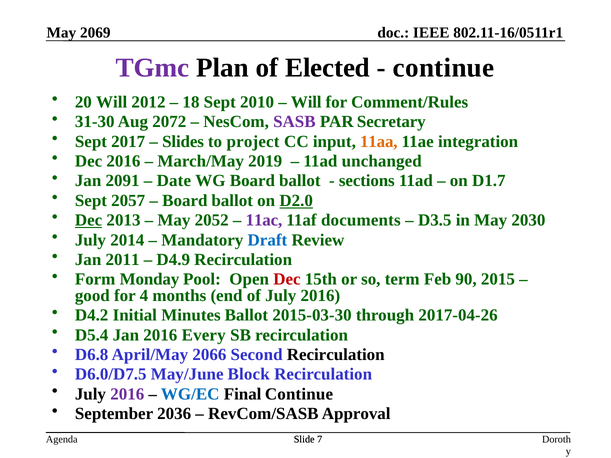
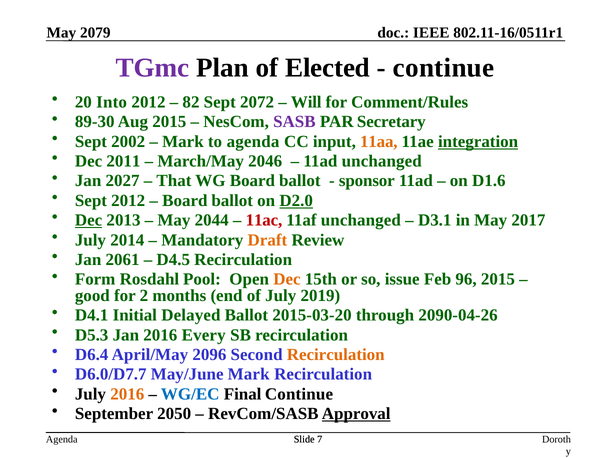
2069: 2069 -> 2079 (95, 33)
20 Will: Will -> Into (112, 102)
18: 18 -> 82 (191, 102)
2010: 2010 -> 2072 (257, 102)
31-30: 31-30 -> 89-30 (95, 122)
Aug 2072: 2072 -> 2015 (169, 122)
2017: 2017 -> 2002 (128, 142)
Slides: Slides -> Mark (183, 142)
to project: project -> agenda (253, 142)
integration underline: none -> present (478, 142)
Dec 2016: 2016 -> 2011 (123, 161)
2019: 2019 -> 2046 (265, 161)
2091: 2091 -> 2027 (123, 181)
Date: Date -> That (174, 181)
sections: sections -> sponsor (367, 181)
D1.7: D1.7 -> D1.6 (489, 181)
Sept 2057: 2057 -> 2012 (128, 201)
2052: 2052 -> 2044 (212, 220)
11ac colour: purple -> red (264, 220)
11af documents: documents -> unchanged (361, 220)
D3.5: D3.5 -> D3.1 (435, 220)
2030: 2030 -> 2017 (528, 220)
Draft colour: blue -> orange (267, 240)
2011: 2011 -> 2061 (123, 260)
D4.9: D4.9 -> D4.5 (173, 260)
Monday: Monday -> Rosdahl (149, 279)
Dec colour: red -> orange (287, 279)
term: term -> issue (402, 279)
90: 90 -> 96 (466, 279)
4: 4 -> 2 (144, 296)
of July 2016: 2016 -> 2019 (320, 296)
D4.2: D4.2 -> D4.1 (92, 315)
Minutes: Minutes -> Delayed (191, 315)
2015-03-30: 2015-03-30 -> 2015-03-20 (312, 315)
2017-04-26: 2017-04-26 -> 2090-04-26 (458, 315)
D5.4: D5.4 -> D5.3 (92, 335)
D6.8: D6.8 -> D6.4 (92, 355)
2066: 2066 -> 2096 (209, 355)
Recirculation colour: black -> orange (336, 355)
D6.0/D7.5: D6.0/D7.5 -> D6.0/D7.7 (111, 375)
May/June Block: Block -> Mark (249, 375)
2016 colour: purple -> orange (127, 394)
2036: 2036 -> 2050 (174, 414)
Approval underline: none -> present (356, 414)
